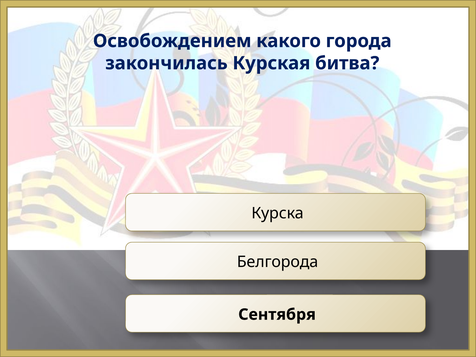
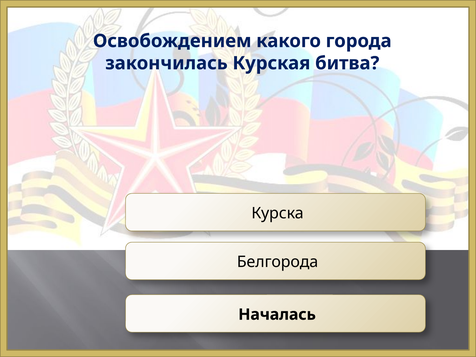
Сентября: Сентября -> Началась (277, 315)
